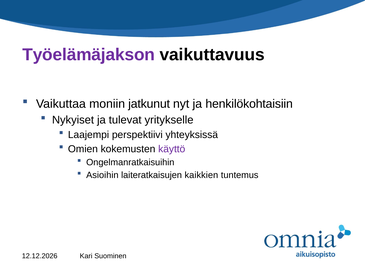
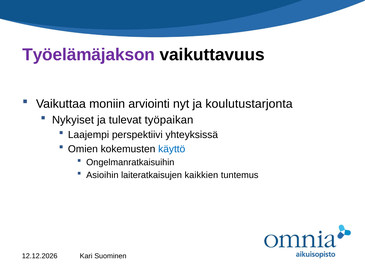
jatkunut: jatkunut -> arviointi (149, 104)
henkilökohtaisiin: henkilökohtaisiin -> koulutustarjonta (249, 104)
yritykselle: yritykselle -> työpaikan (169, 120)
käyttö colour: purple -> blue (172, 149)
